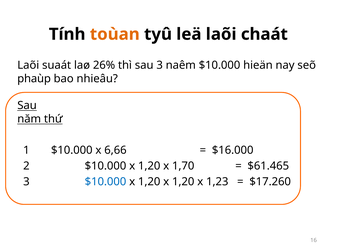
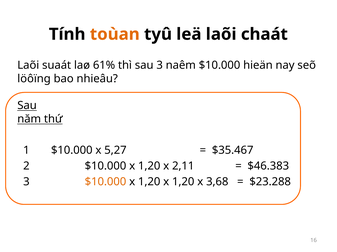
26%: 26% -> 61% (104, 65)
phaùp: phaùp -> löôïng (34, 79)
6,66: 6,66 -> 5,27 (115, 151)
$16.000: $16.000 -> $35.467 (233, 151)
1,70: 1,70 -> 2,11 (183, 166)
$61.465: $61.465 -> $46.383 (268, 166)
$10.000 colour: blue -> orange (106, 182)
1,23: 1,23 -> 3,68 (217, 182)
$17.260: $17.260 -> $23.288 (270, 182)
